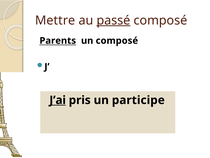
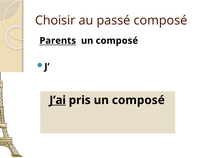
Mettre: Mettre -> Choisir (55, 20)
passé underline: present -> none (113, 20)
pris un participe: participe -> composé (138, 100)
